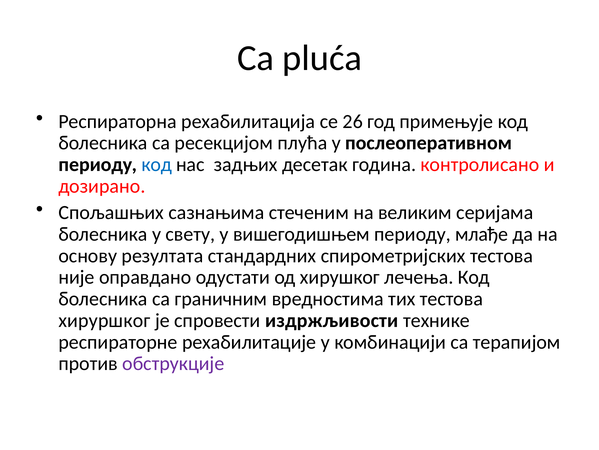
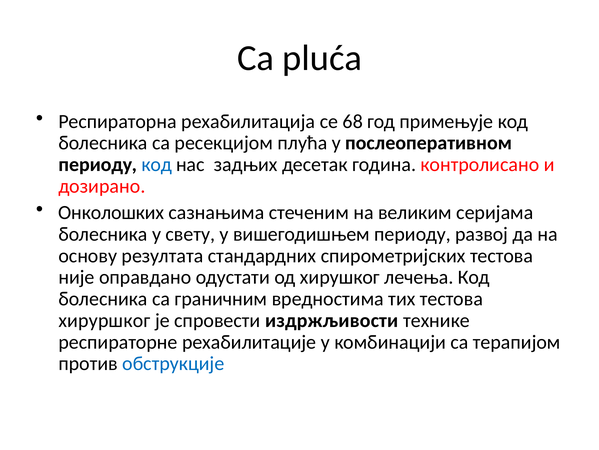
26: 26 -> 68 (353, 121)
Спољашњих: Спољашњих -> Онколошких (111, 212)
млађе: млађе -> развој (482, 234)
обструкције colour: purple -> blue (173, 363)
